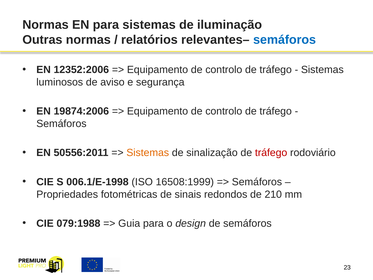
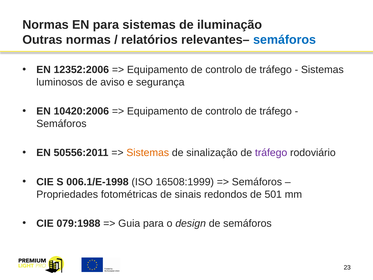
19874:2006: 19874:2006 -> 10420:2006 (81, 111)
tráfego colour: red -> purple (271, 153)
210: 210 -> 501 (273, 194)
